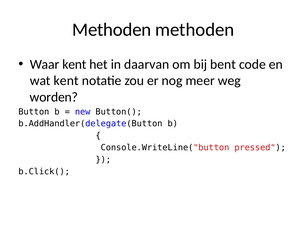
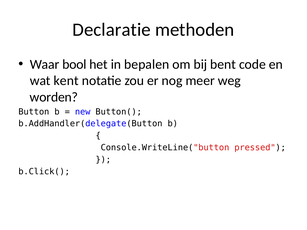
Methoden: Methoden -> Declaratie (112, 30)
Waar kent: kent -> bool (74, 64)
daarvan: daarvan -> bepalen (147, 64)
